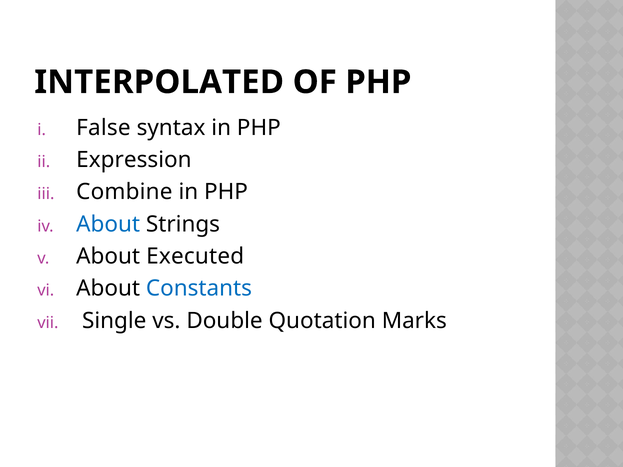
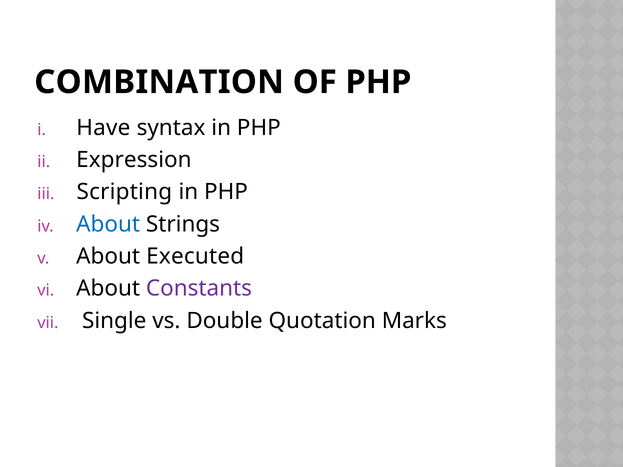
INTERPOLATED: INTERPOLATED -> COMBINATION (159, 82)
False: False -> Have (103, 128)
Combine: Combine -> Scripting (124, 192)
Constants colour: blue -> purple (199, 289)
